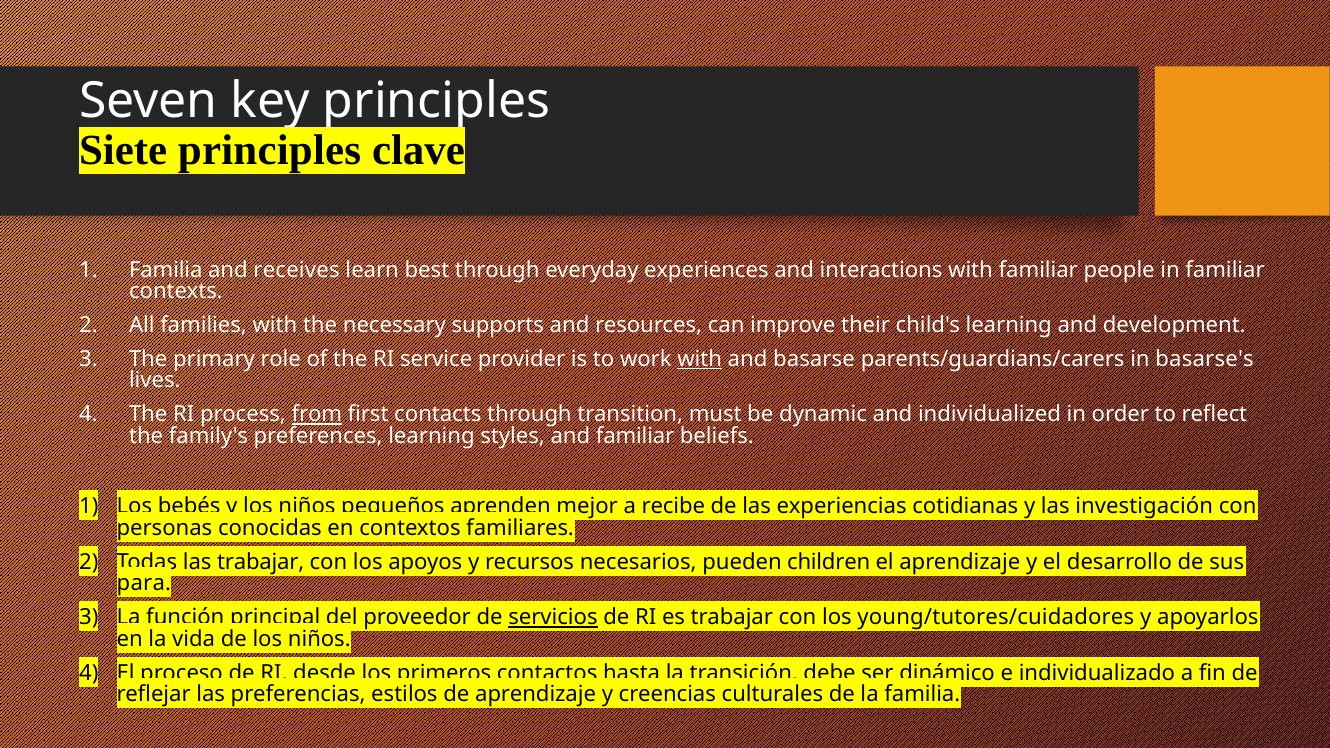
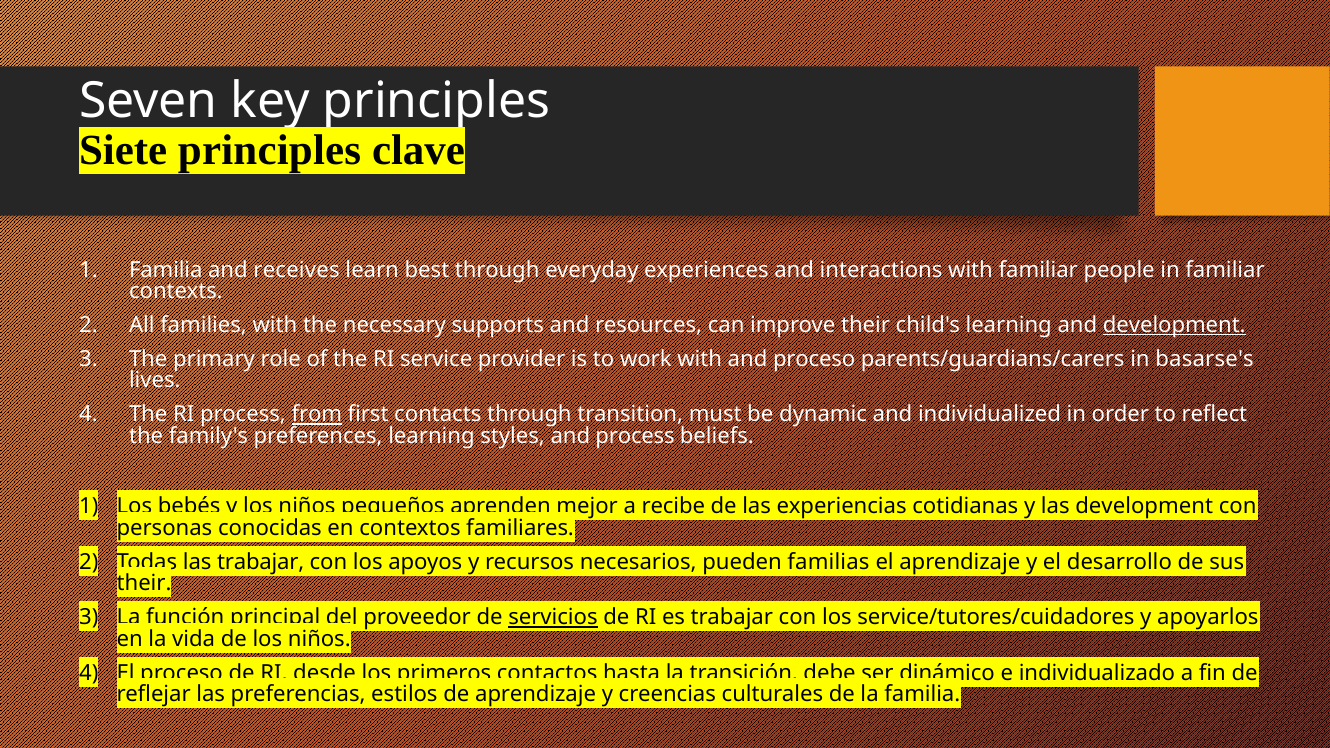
development underline: none -> present (1174, 325)
with underline: present -> none (700, 359)
and basarse: basarse -> proceso (814, 359)
and familiar: familiar -> process (635, 436)
las investigación: investigación -> development (1144, 507)
children: children -> familias (828, 562)
para: para -> their (144, 584)
young/tutores/cuidadores: young/tutores/cuidadores -> service/tutores/cuidadores (996, 618)
